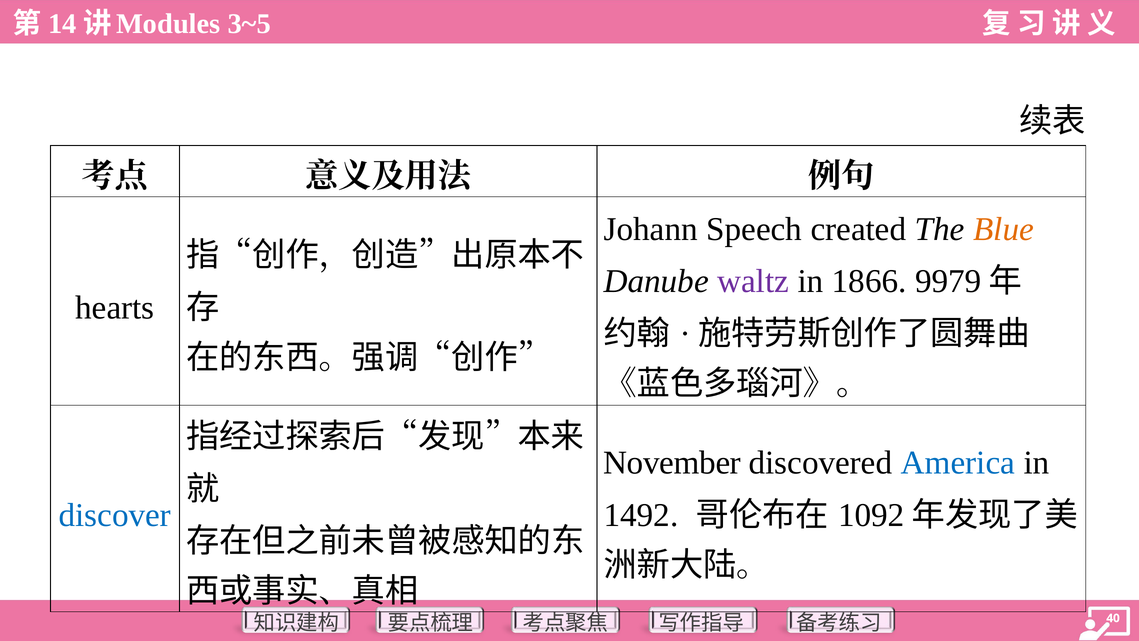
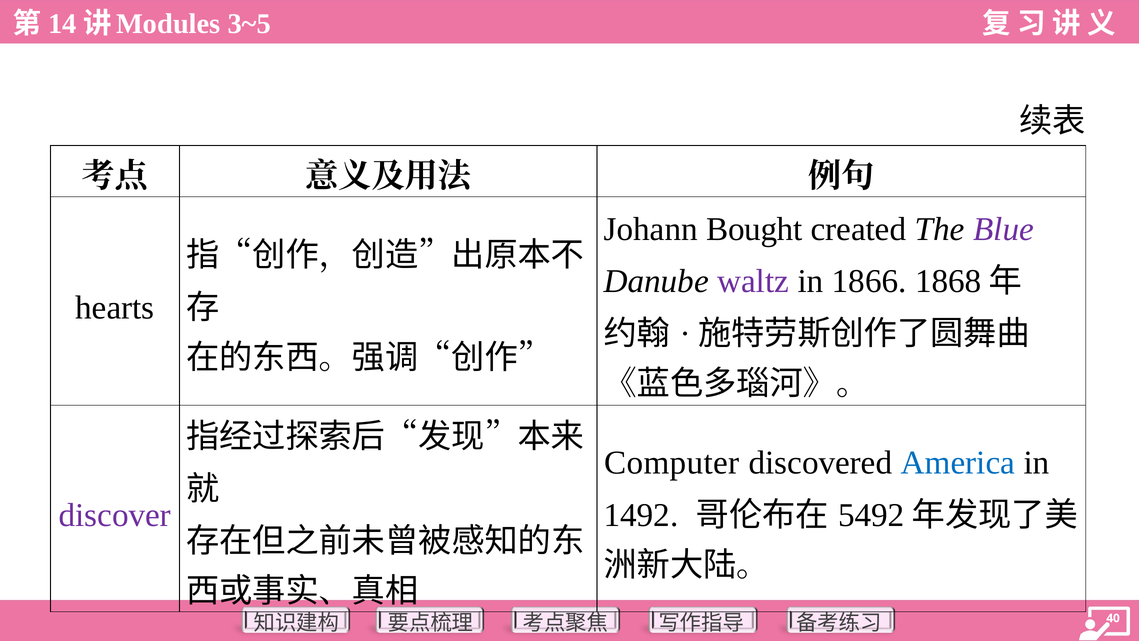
Speech: Speech -> Bought (754, 229)
Blue colour: orange -> purple (1003, 229)
9979: 9979 -> 1868 (948, 281)
November: November -> Computer (672, 463)
1092: 1092 -> 5492 (871, 515)
discover colour: blue -> purple (115, 515)
